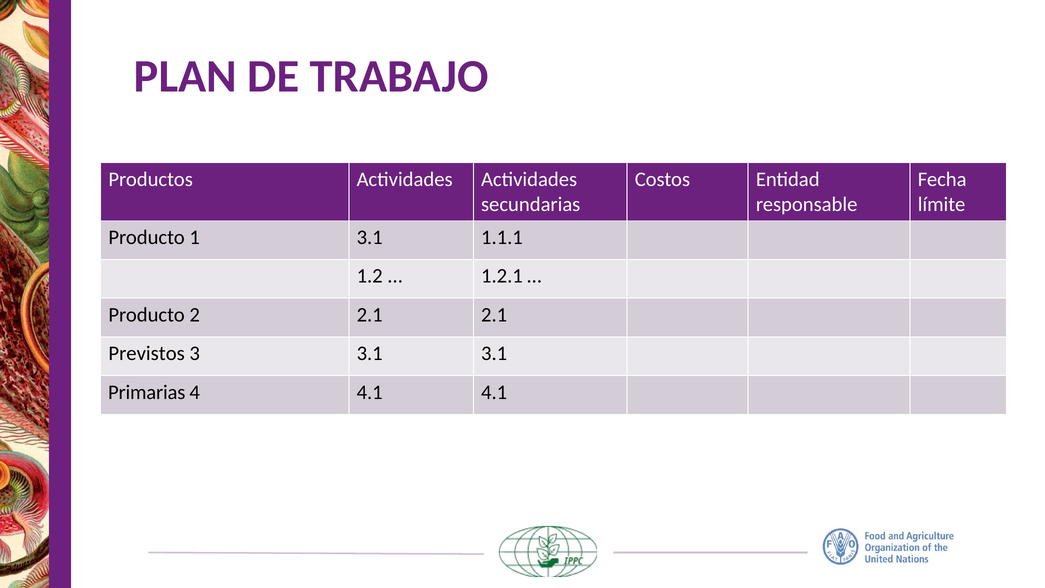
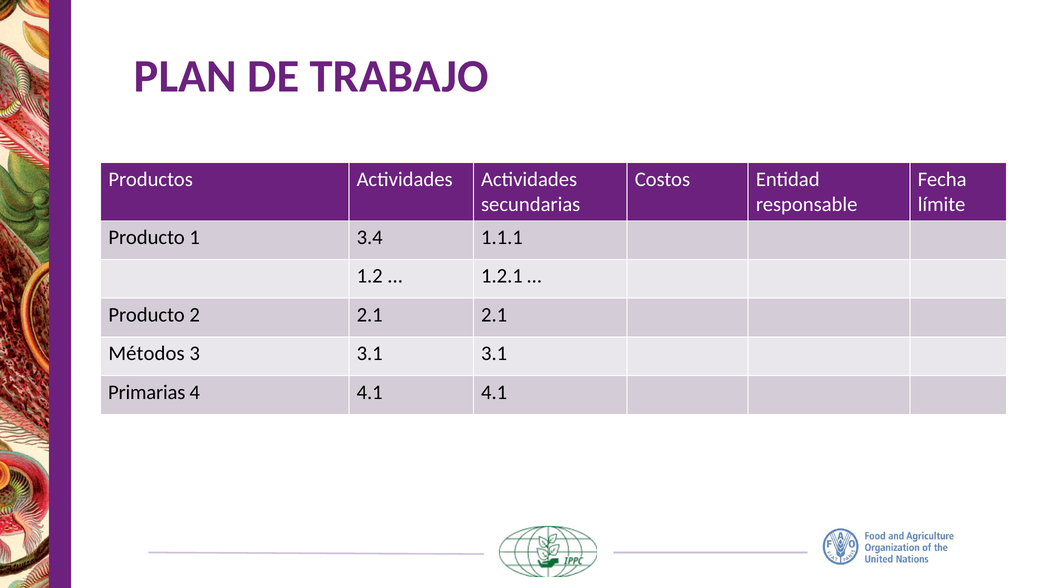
1 3.1: 3.1 -> 3.4 (370, 237)
Previstos: Previstos -> Métodos (147, 353)
